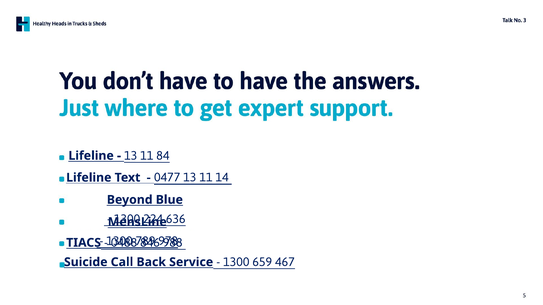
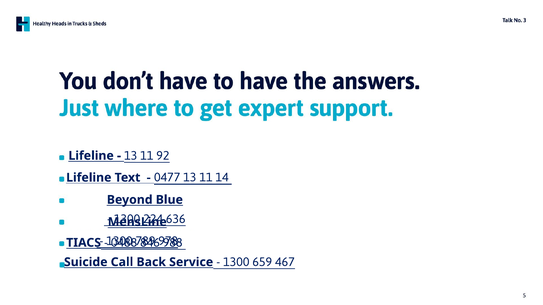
84: 84 -> 92 (163, 156)
